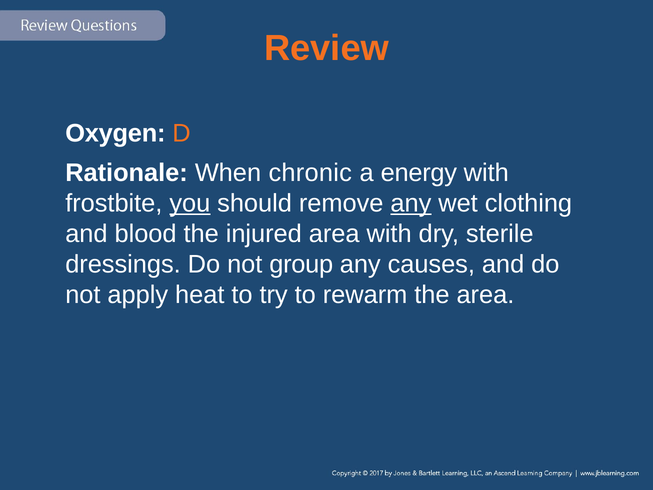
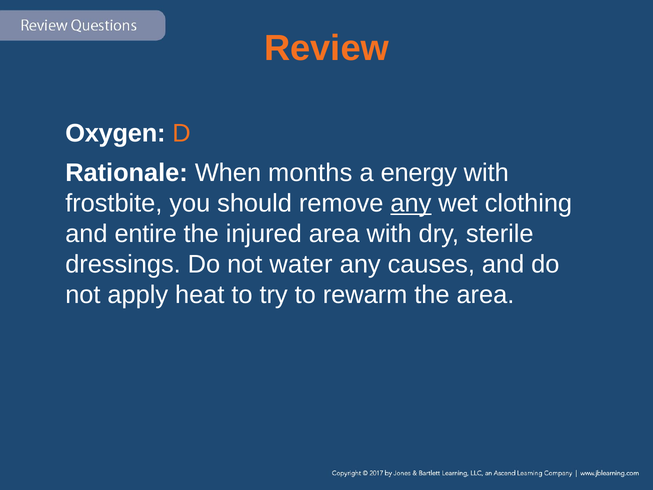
chronic: chronic -> months (310, 173)
you underline: present -> none (190, 203)
blood: blood -> entire (146, 234)
group: group -> water (301, 264)
